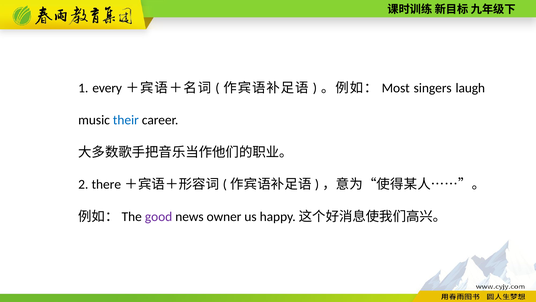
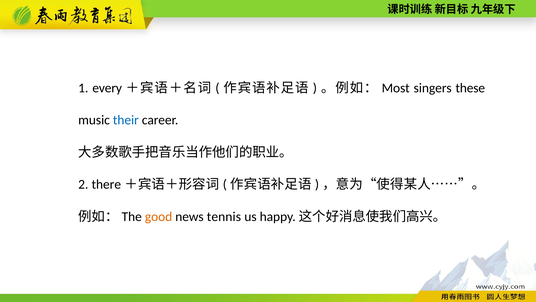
laugh: laugh -> these (470, 88)
good colour: purple -> orange (159, 216)
owner: owner -> tennis (224, 216)
